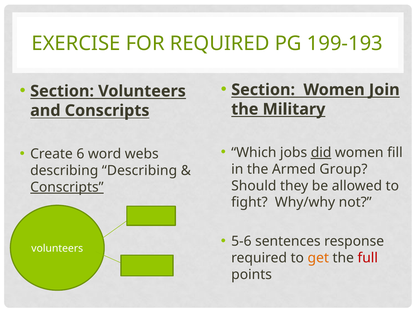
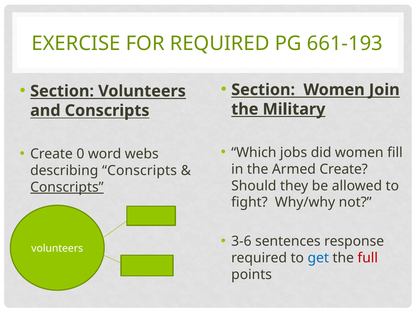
199-193: 199-193 -> 661-193 (345, 44)
did underline: present -> none (321, 152)
6: 6 -> 0 (80, 154)
Armed Group: Group -> Create (344, 169)
describing Describing: Describing -> Conscripts (139, 171)
5-6: 5-6 -> 3-6 (241, 241)
get colour: orange -> blue (318, 258)
